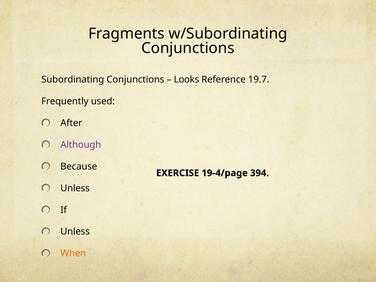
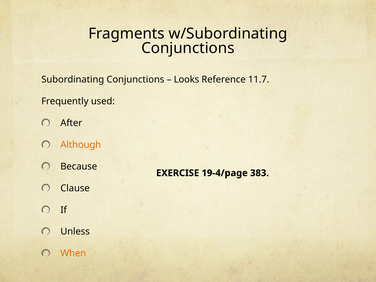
19.7: 19.7 -> 11.7 (259, 80)
Although colour: purple -> orange (81, 145)
394: 394 -> 383 (260, 173)
Unless: Unless -> Clause (75, 188)
